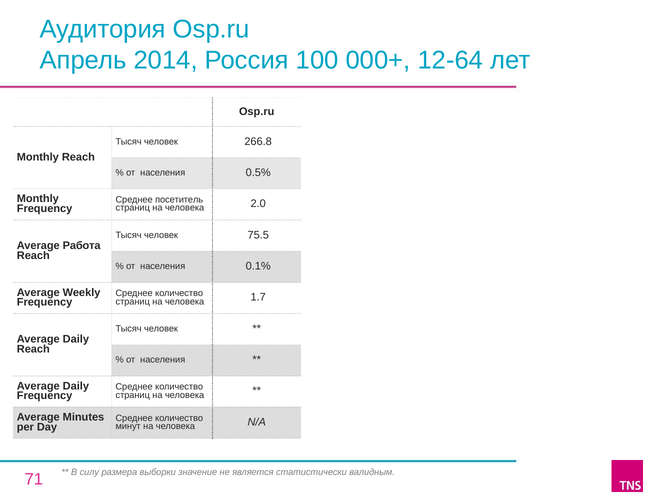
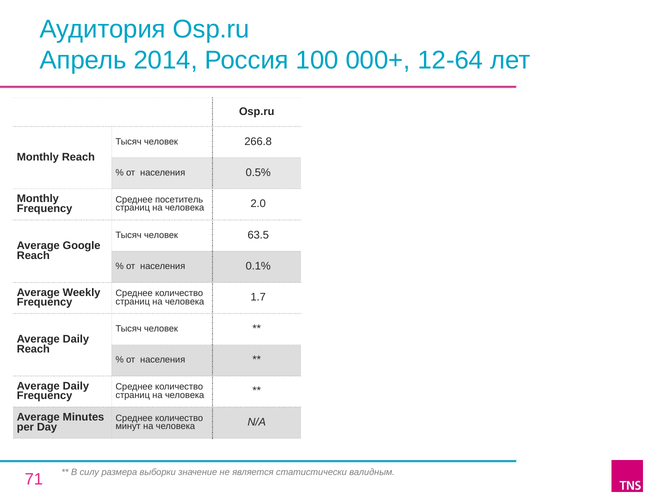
75.5: 75.5 -> 63.5 (258, 235)
Работа: Работа -> Google (82, 246)
